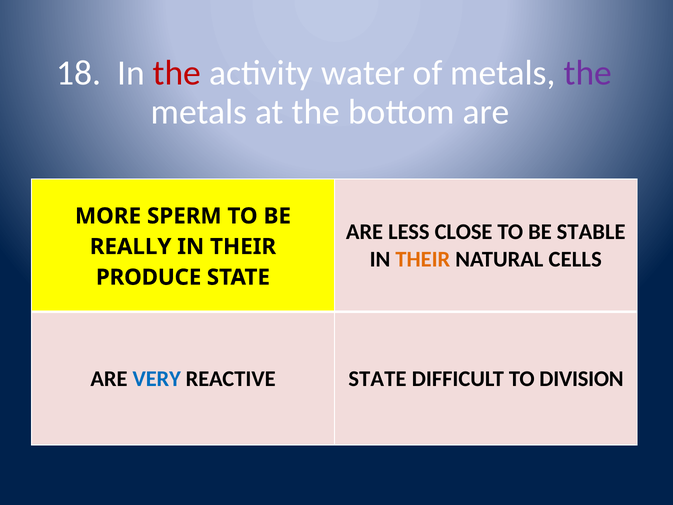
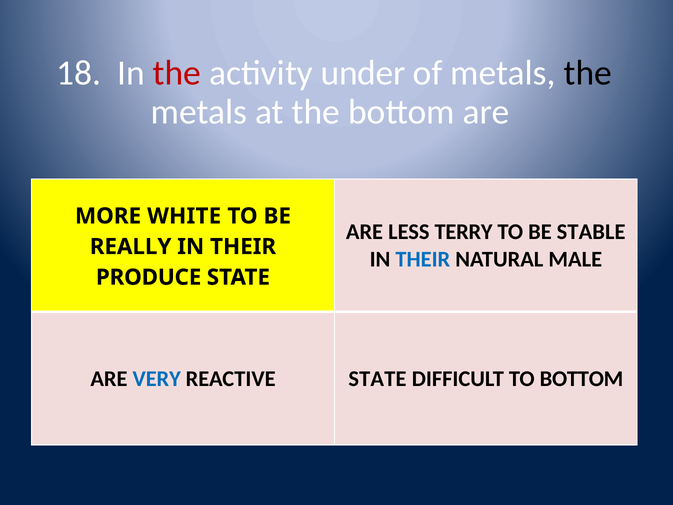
water: water -> under (363, 73)
the colour: purple -> black (588, 73)
SPERM: SPERM -> WHITE (184, 216)
CLOSE: CLOSE -> TERRY (464, 232)
THEIR colour: orange -> blue (423, 259)
CELLS: CELLS -> MALE (575, 259)
TO DIVISION: DIVISION -> BOTTOM (581, 378)
